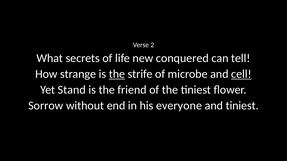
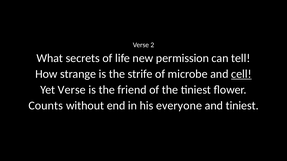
conquered: conquered -> permission (182, 58)
the underline: present -> none (117, 74)
Yet Stand: Stand -> Verse (72, 90)
Sorrow: Sorrow -> Counts (46, 106)
